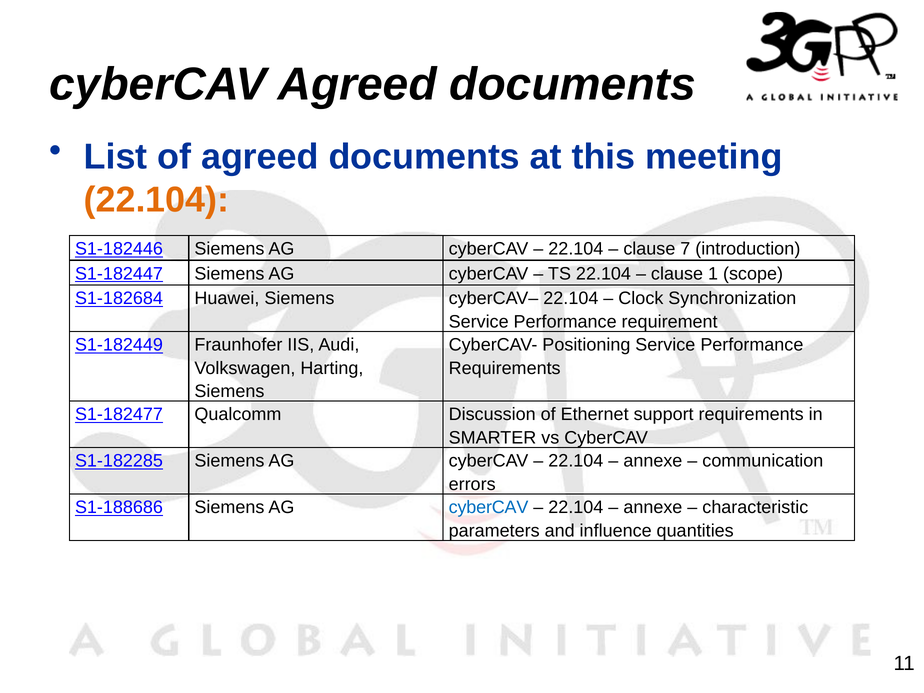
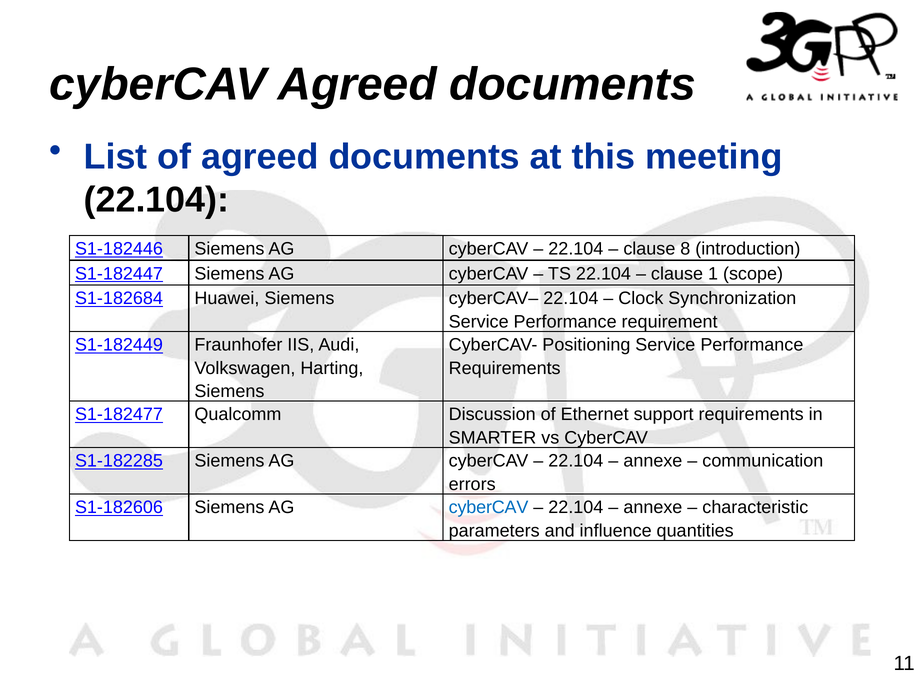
22.104 colour: orange -> black (156, 200)
7: 7 -> 8 (685, 249)
S1-188686: S1-188686 -> S1-182606 (119, 507)
